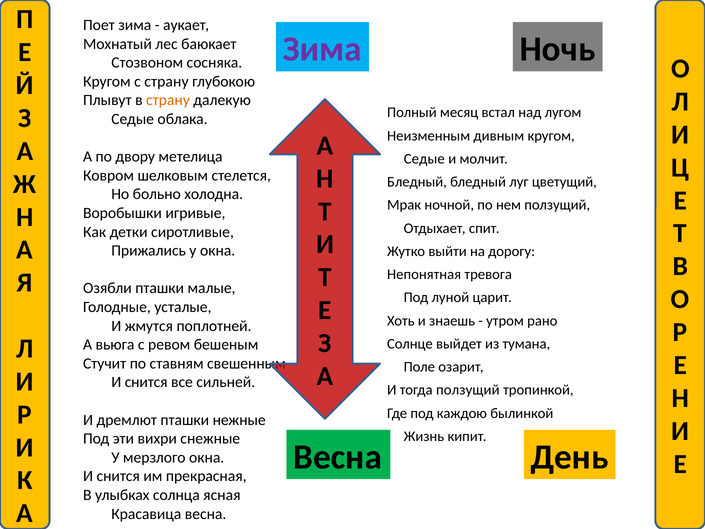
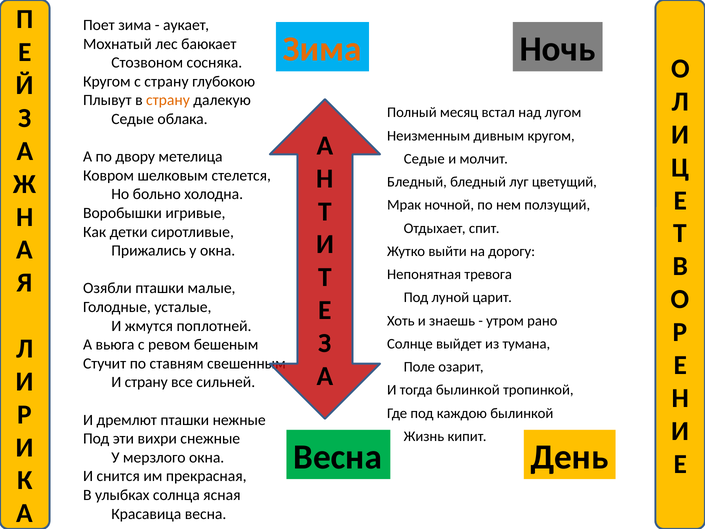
Зима colour: purple -> orange (322, 49)
снится: снится -> страну (146, 382)
тогда ползущий: ползущий -> былинкой (468, 390)
